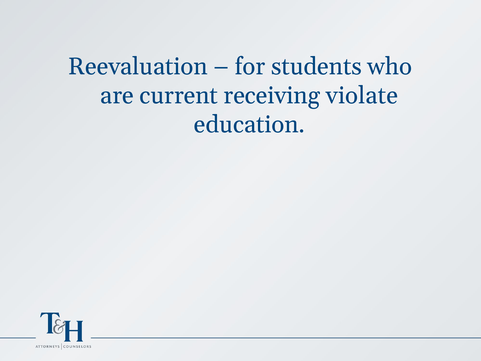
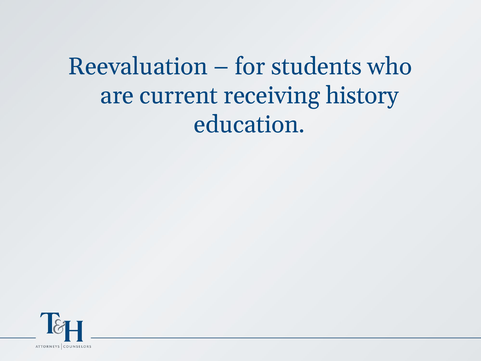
violate: violate -> history (362, 95)
